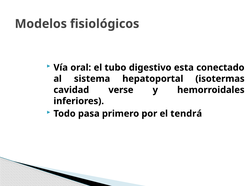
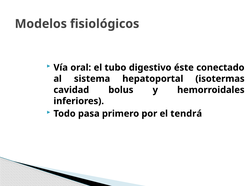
esta: esta -> éste (184, 67)
verse: verse -> bolus (121, 90)
